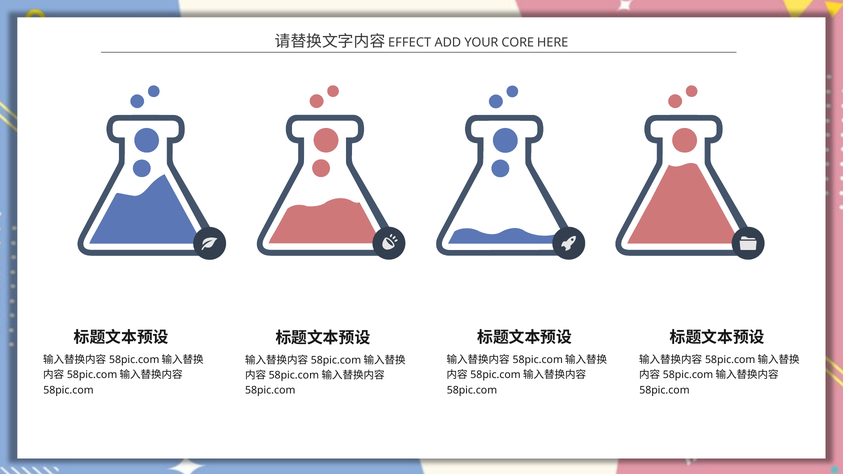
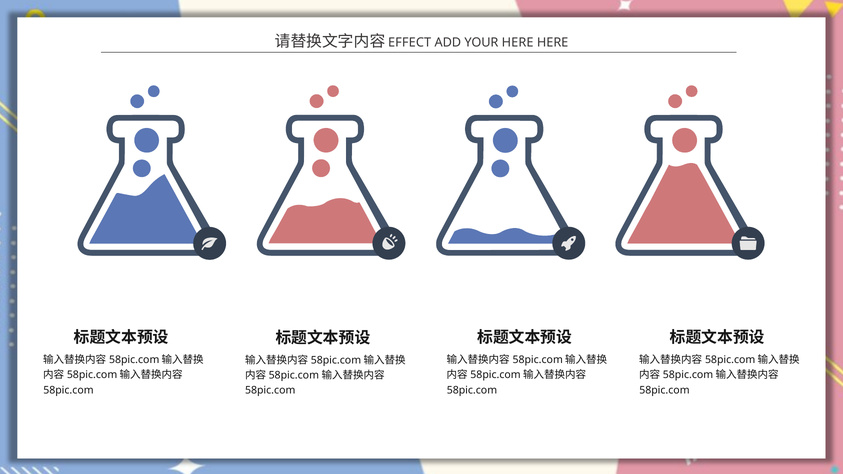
YOUR CORE: CORE -> HERE (518, 43)
